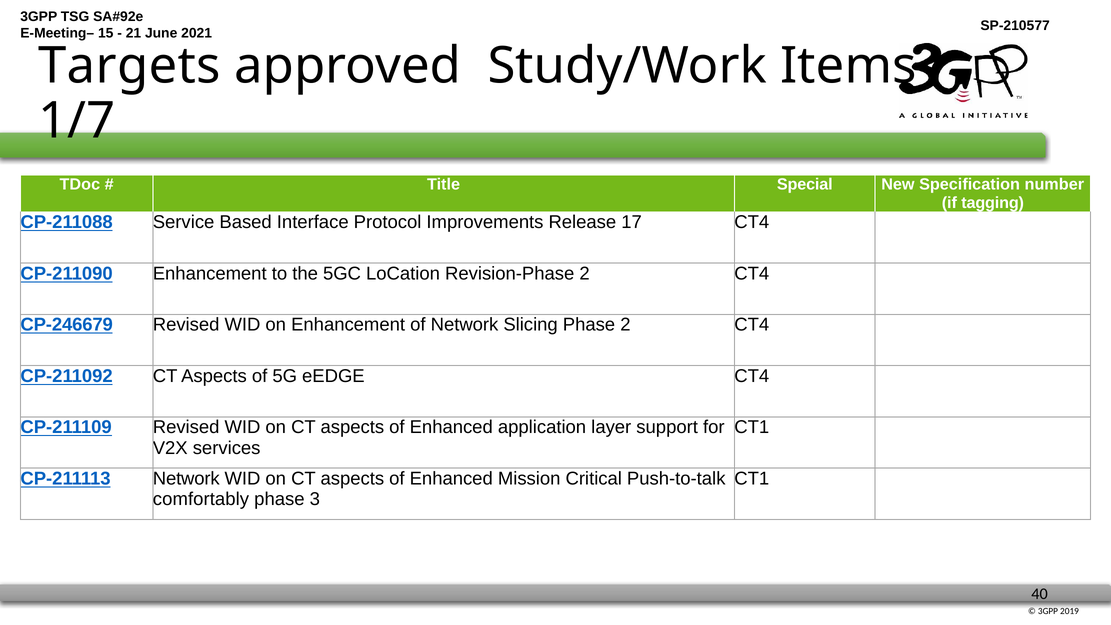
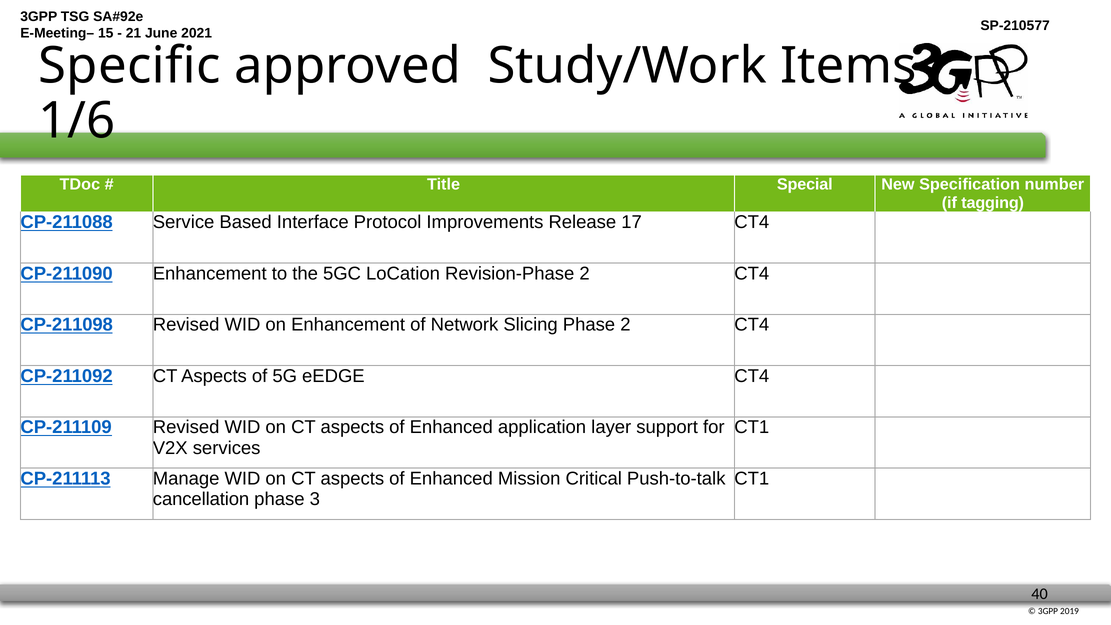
Targets: Targets -> Specific (129, 66)
1/7: 1/7 -> 1/6 (77, 121)
CP-246679: CP-246679 -> CP-211098 (67, 325)
CP-211113 Network: Network -> Manage (186, 479)
comfortably: comfortably -> cancellation (201, 499)
